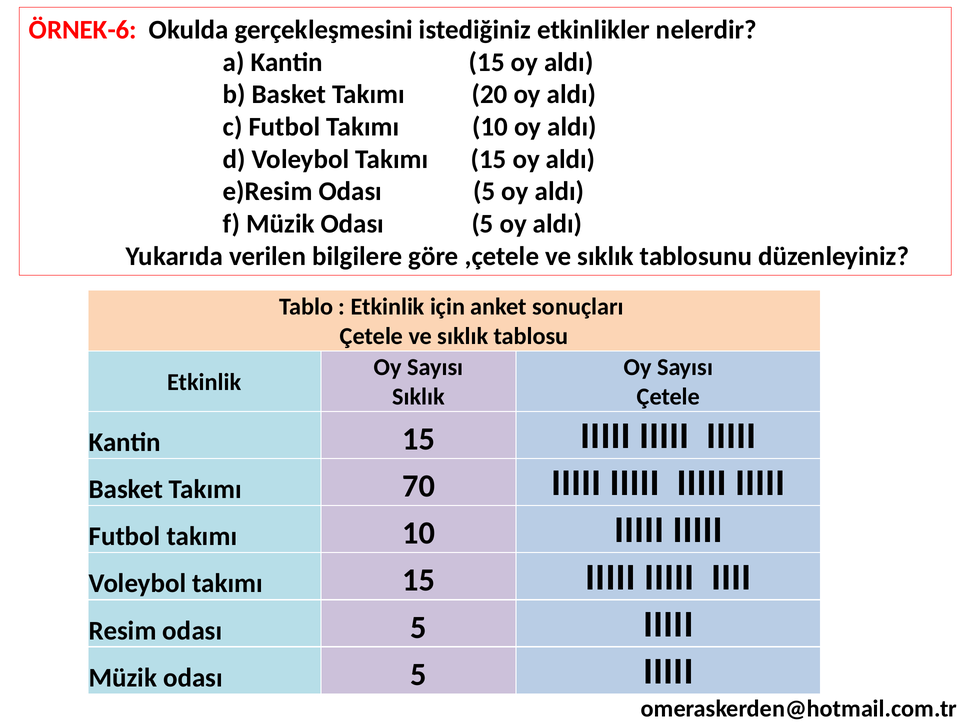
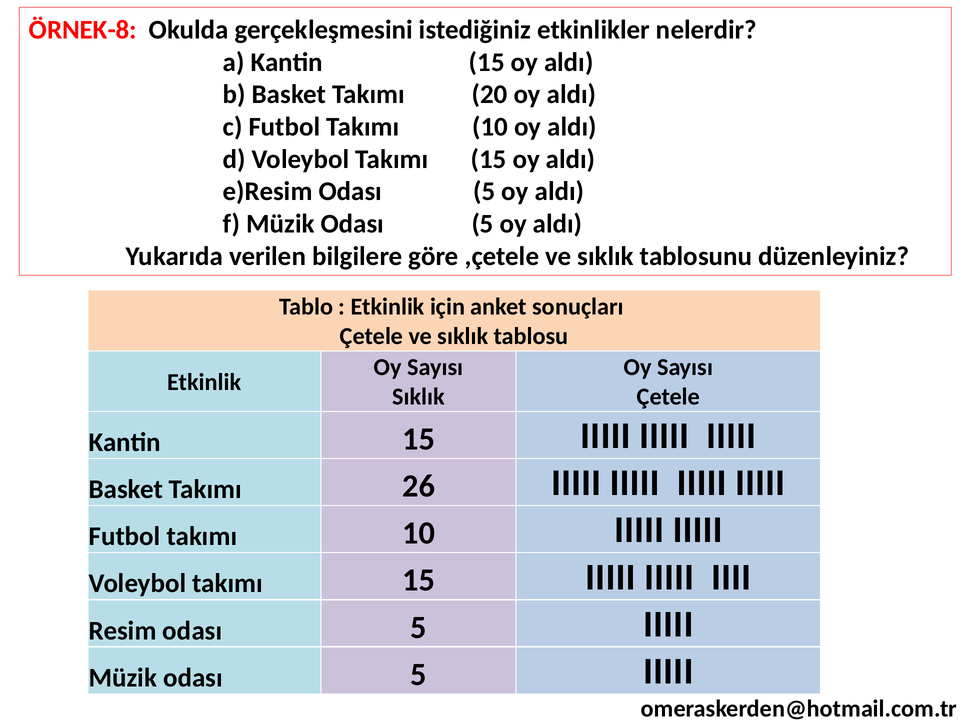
ÖRNEK-6: ÖRNEK-6 -> ÖRNEK-8 (83, 30)
70: 70 -> 26 (419, 486)
